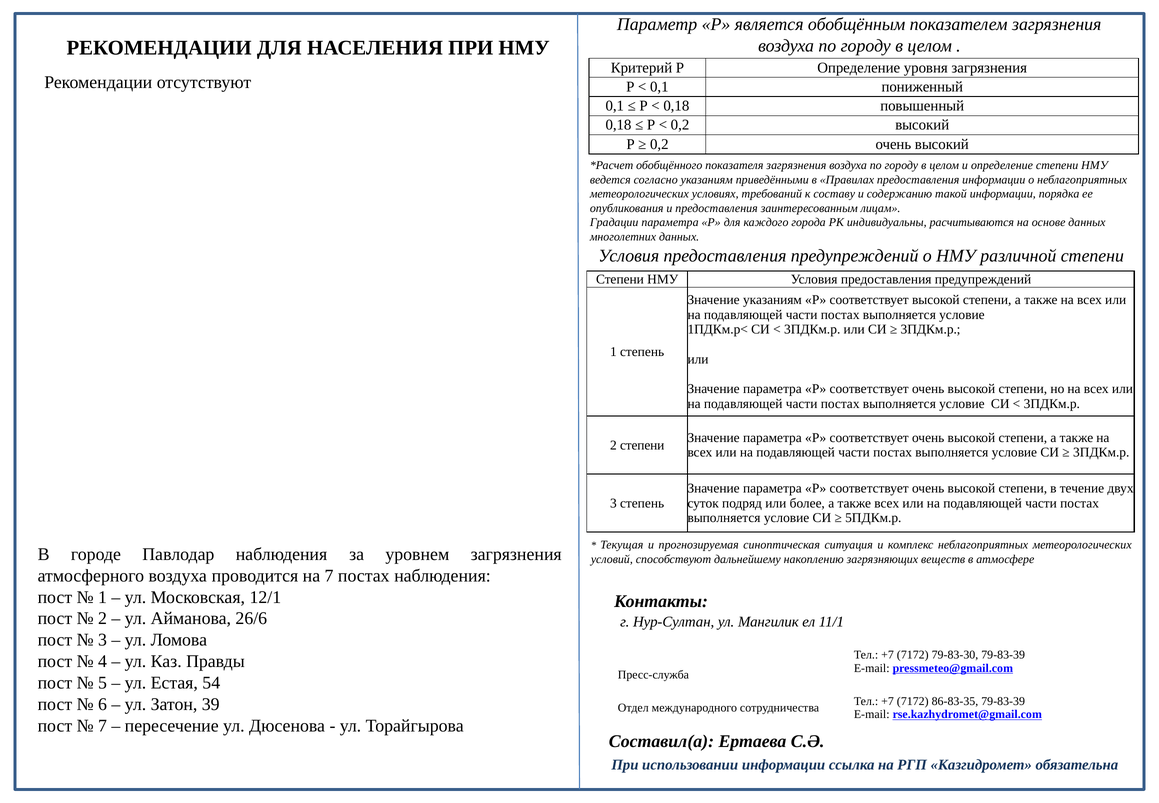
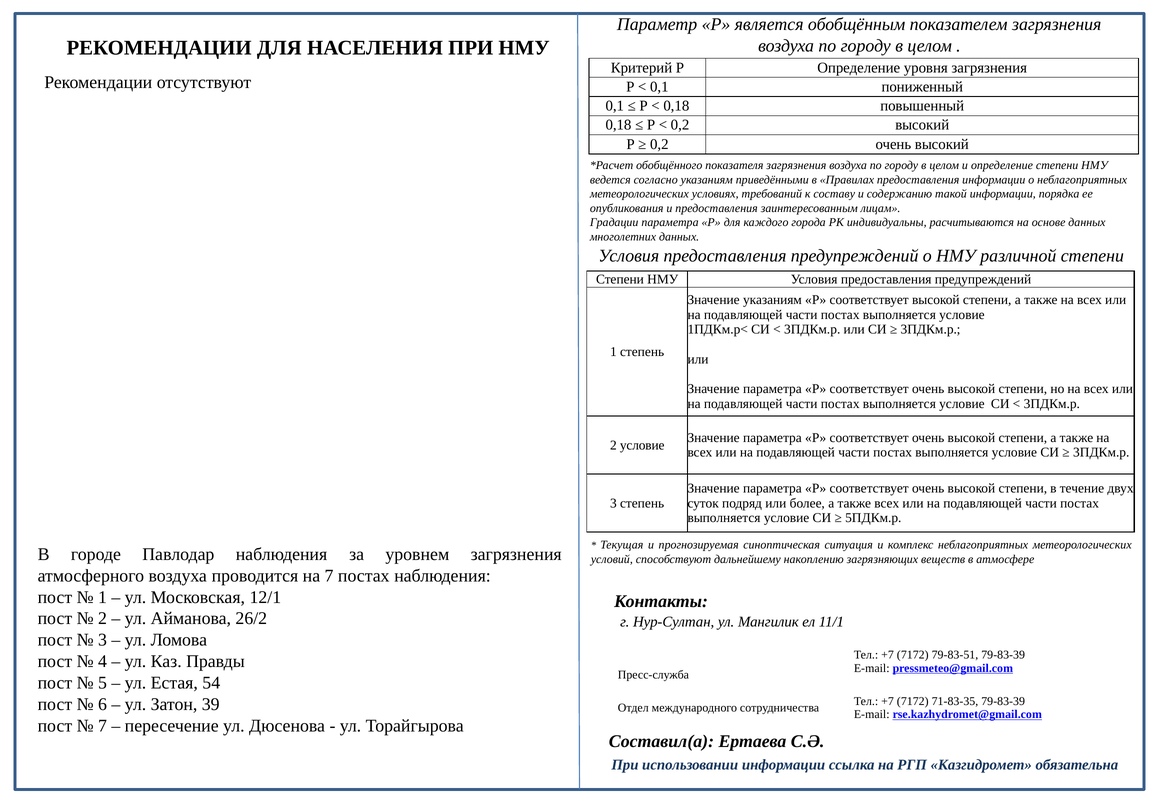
2 степени: степени -> условие (642, 445)
26/6: 26/6 -> 26/2 (251, 618)
79-83-30: 79-83-30 -> 79-83-51 (955, 654)
86-83-35: 86-83-35 -> 71-83-35 (955, 701)
